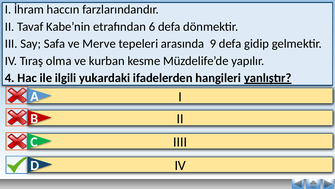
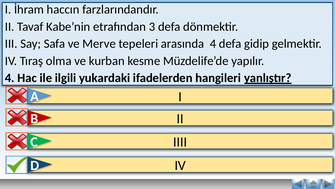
6: 6 -> 3 (152, 27)
arasında 9: 9 -> 4 (213, 44)
